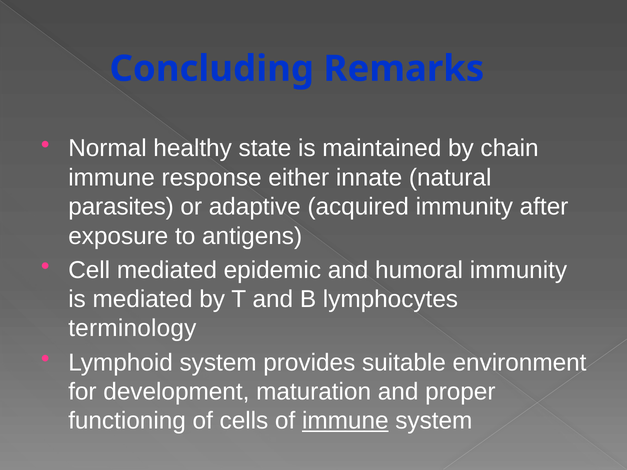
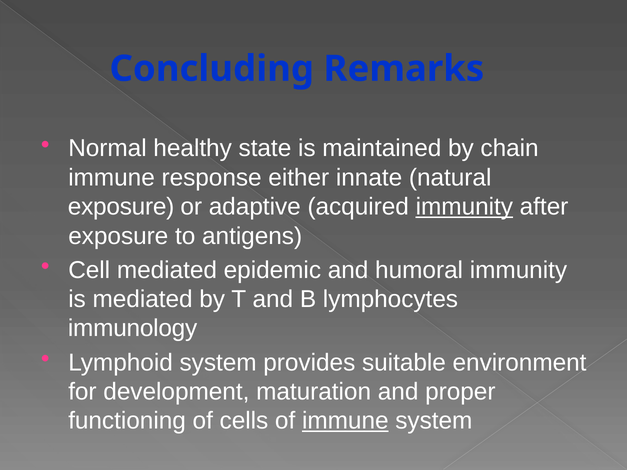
parasites: parasites -> exposure (121, 207)
immunity underline: none -> present (464, 207)
terminology: terminology -> immunology (133, 329)
